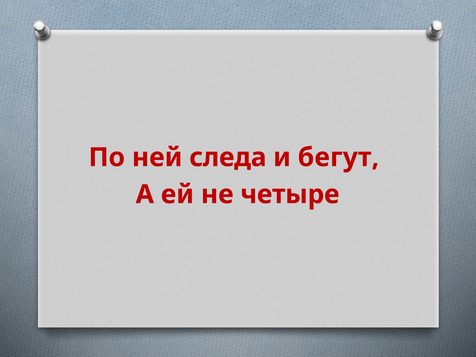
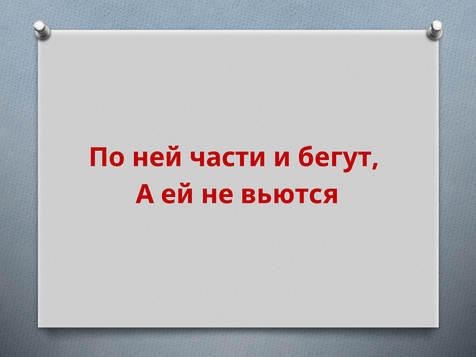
следа: следа -> части (228, 157)
четыре: четыре -> вьются (290, 194)
